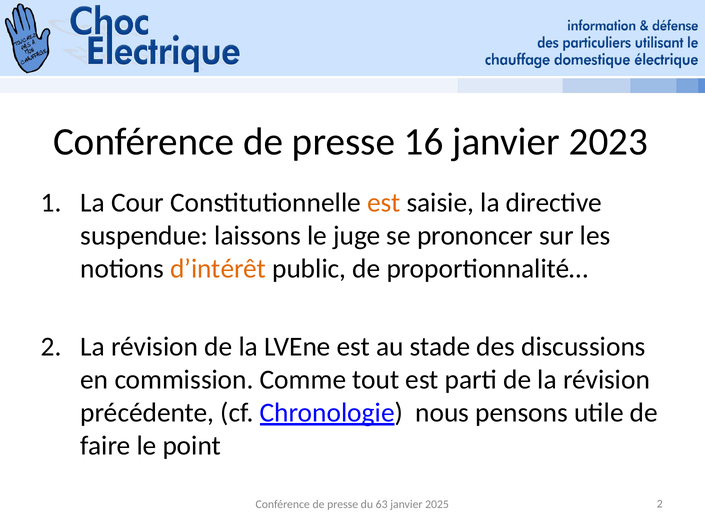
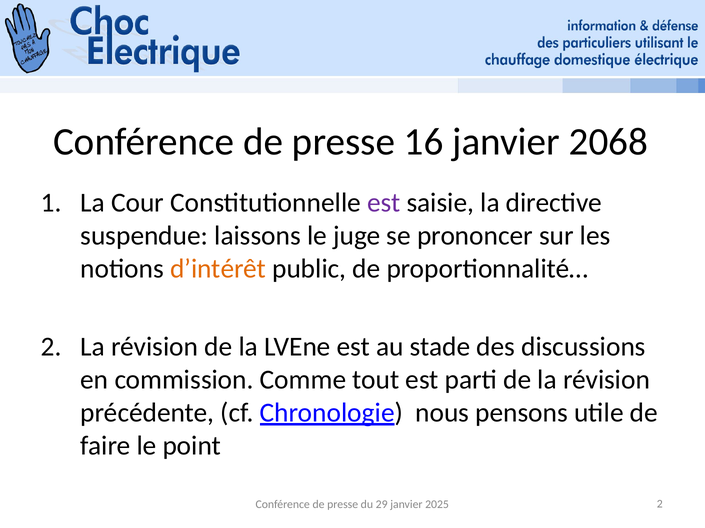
2023: 2023 -> 2068 (608, 142)
est colour: orange -> purple (384, 203)
63: 63 -> 29 (382, 505)
